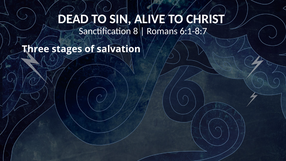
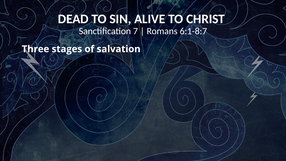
8: 8 -> 7 (136, 31)
